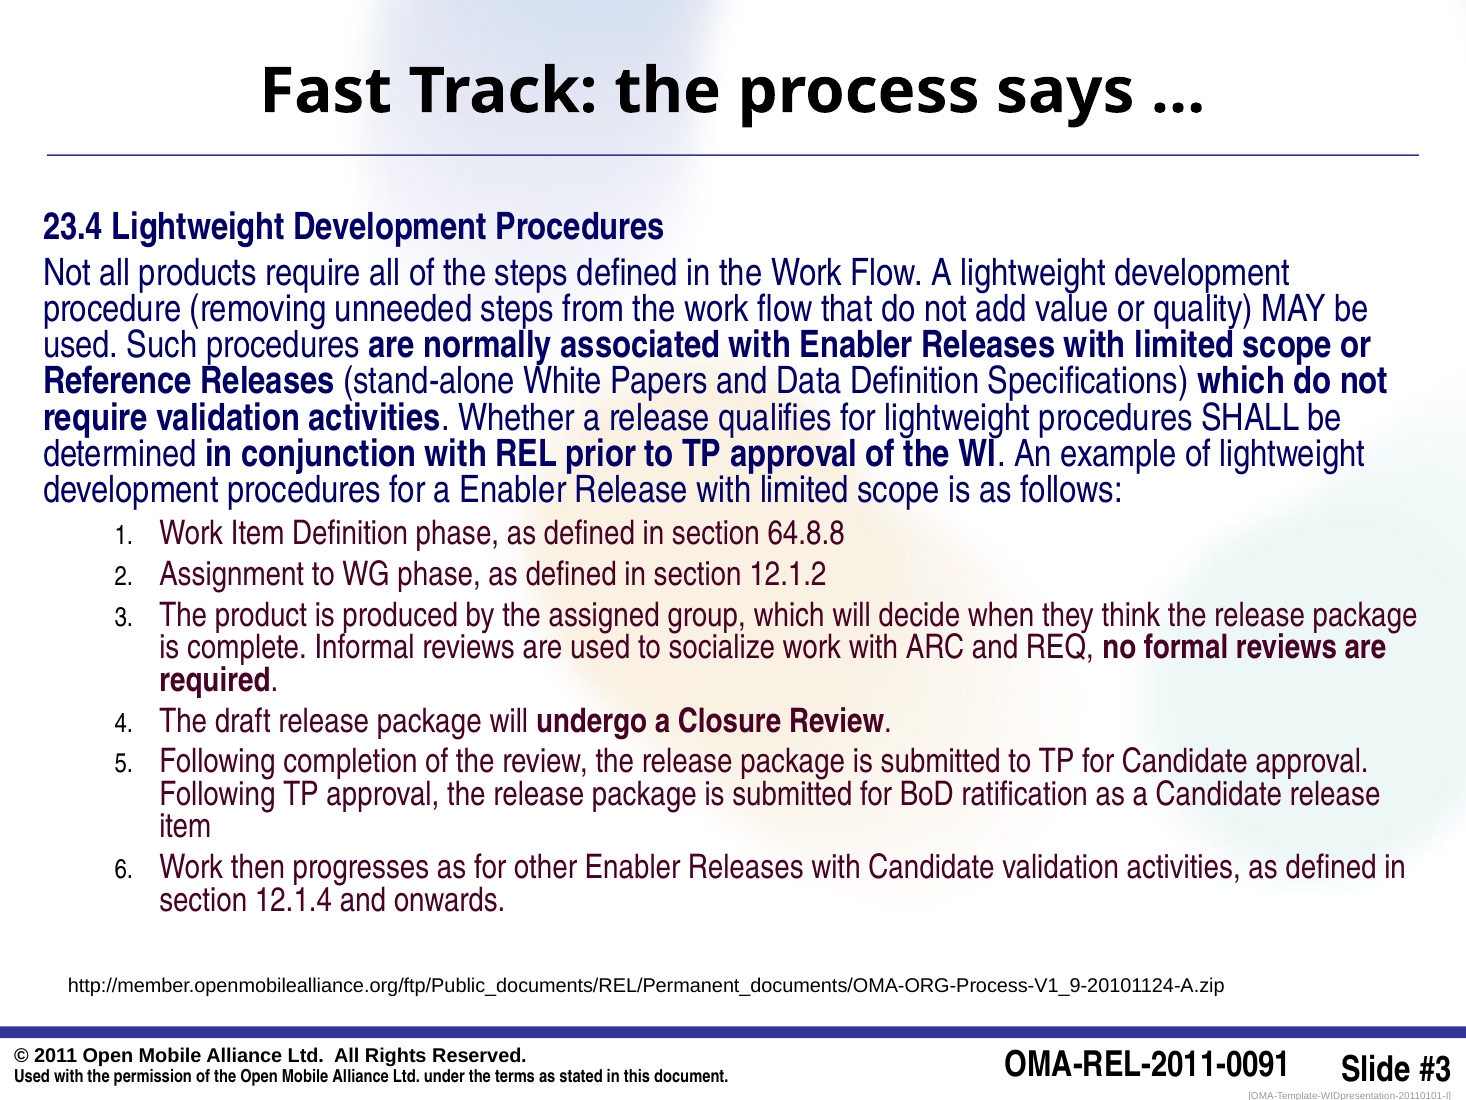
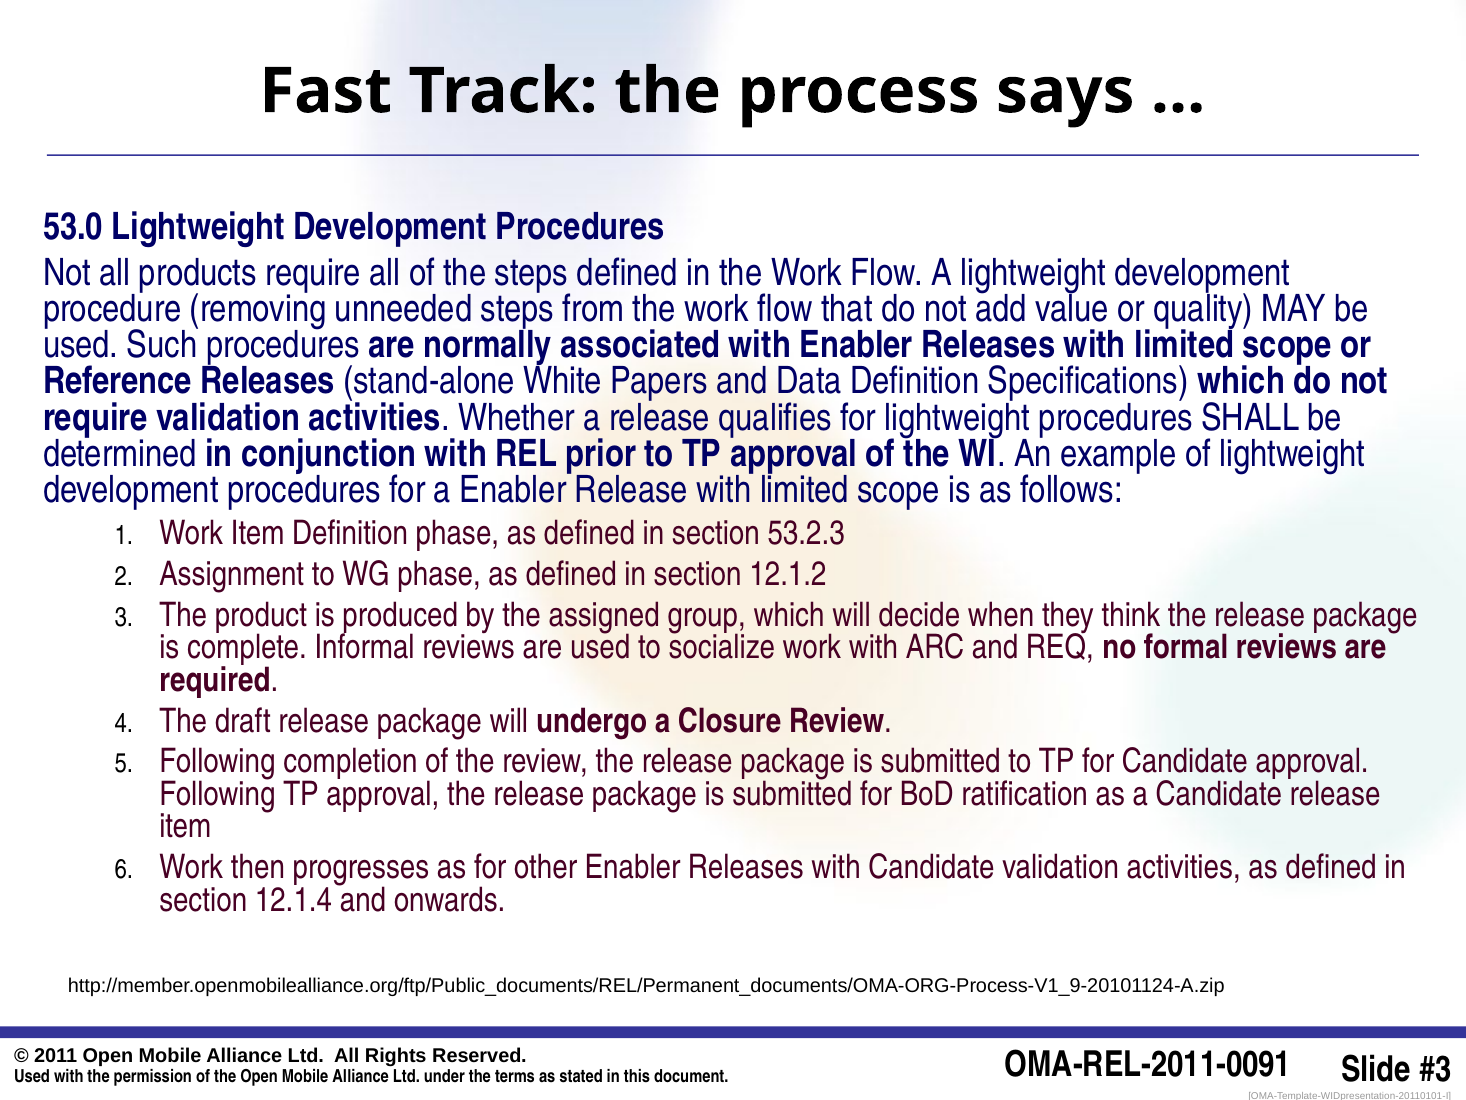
23.4: 23.4 -> 53.0 (73, 227)
64.8.8: 64.8.8 -> 53.2.3 (806, 533)
